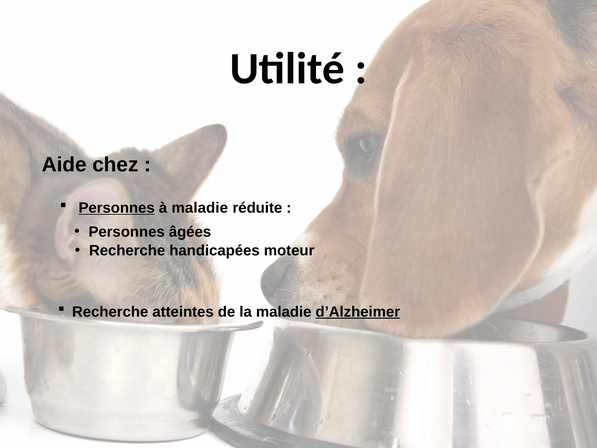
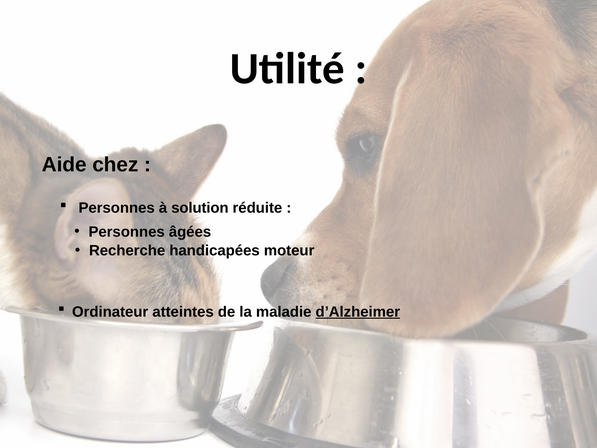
Personnes underline: present -> none (117, 208)
à maladie: maladie -> solution (200, 208)
Recherche: Recherche -> Ordinateur (110, 312)
